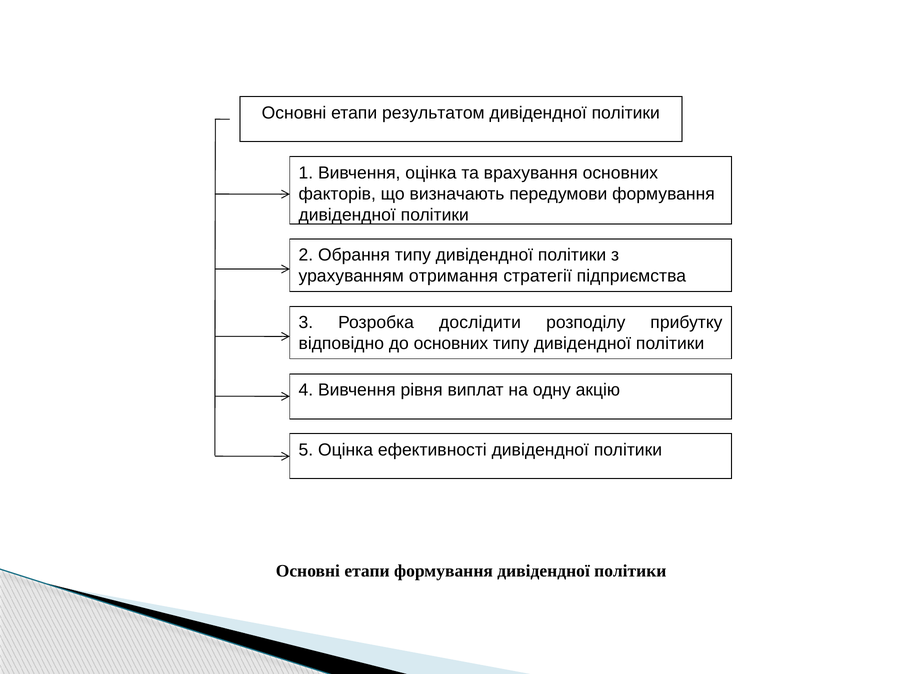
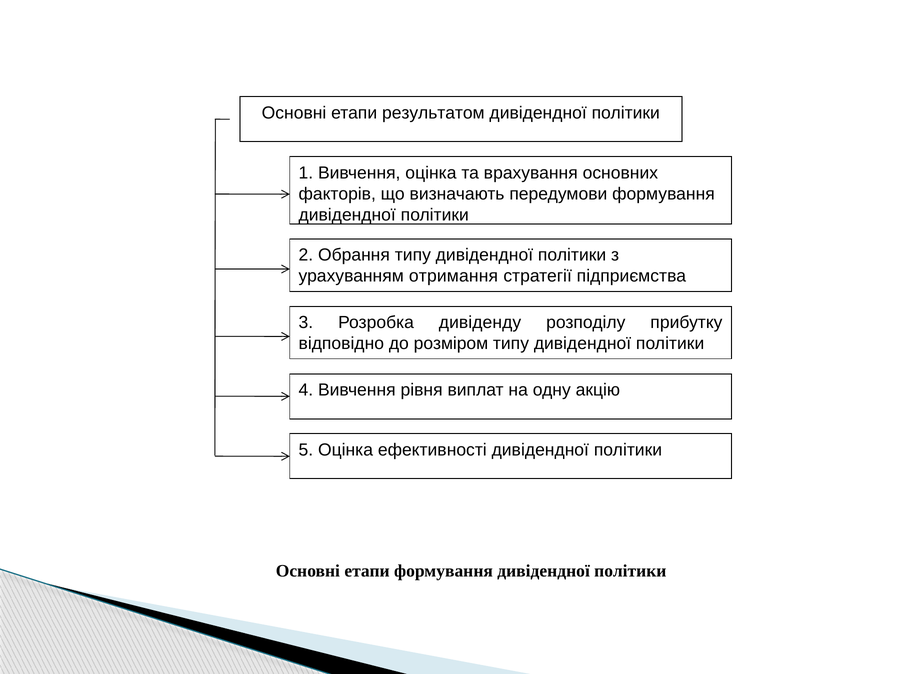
дослідити: дослідити -> дивіденду (480, 323)
до основних: основних -> розміром (451, 344)
